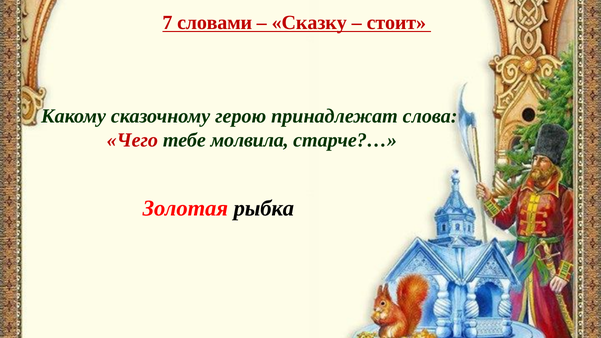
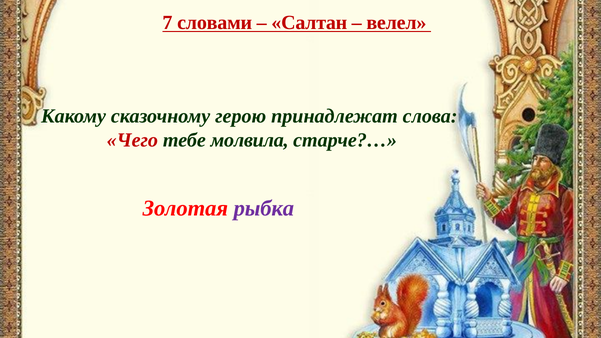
Сказку: Сказку -> Салтан (309, 23)
стоит: стоит -> велел (396, 23)
рыбка colour: black -> purple (264, 208)
